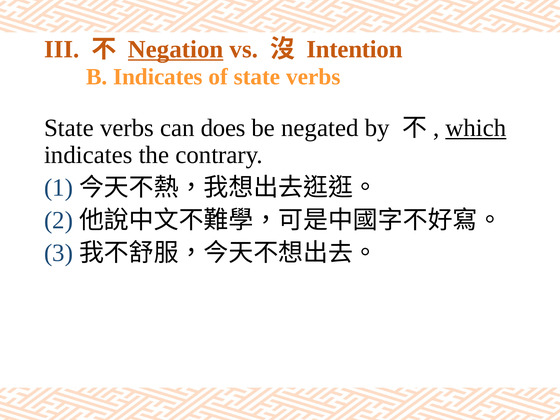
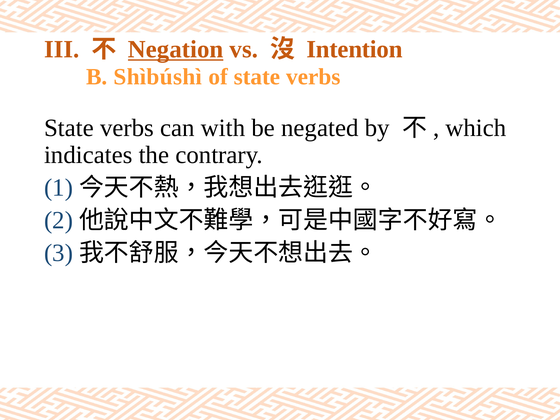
B Indicates: Indicates -> Shìbúshì (158, 77)
does: does -> with (223, 128)
which underline: present -> none (476, 128)
